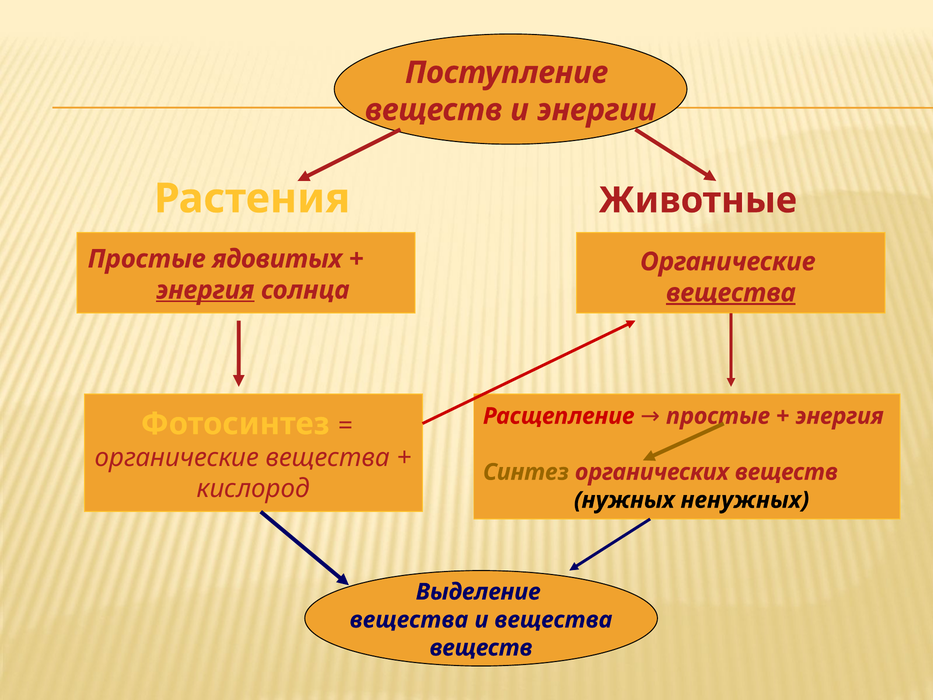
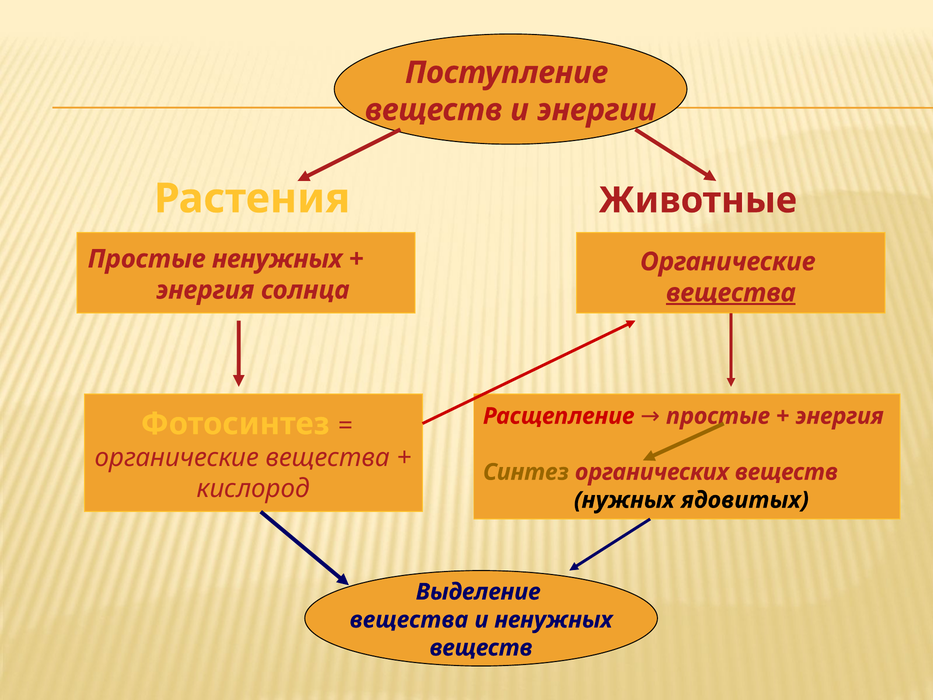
Простые ядовитых: ядовитых -> ненужных (277, 259)
энергия underline: present -> none (205, 290)
ненужных: ненужных -> ядовитых (745, 500)
и вещества: вещества -> ненужных (554, 620)
